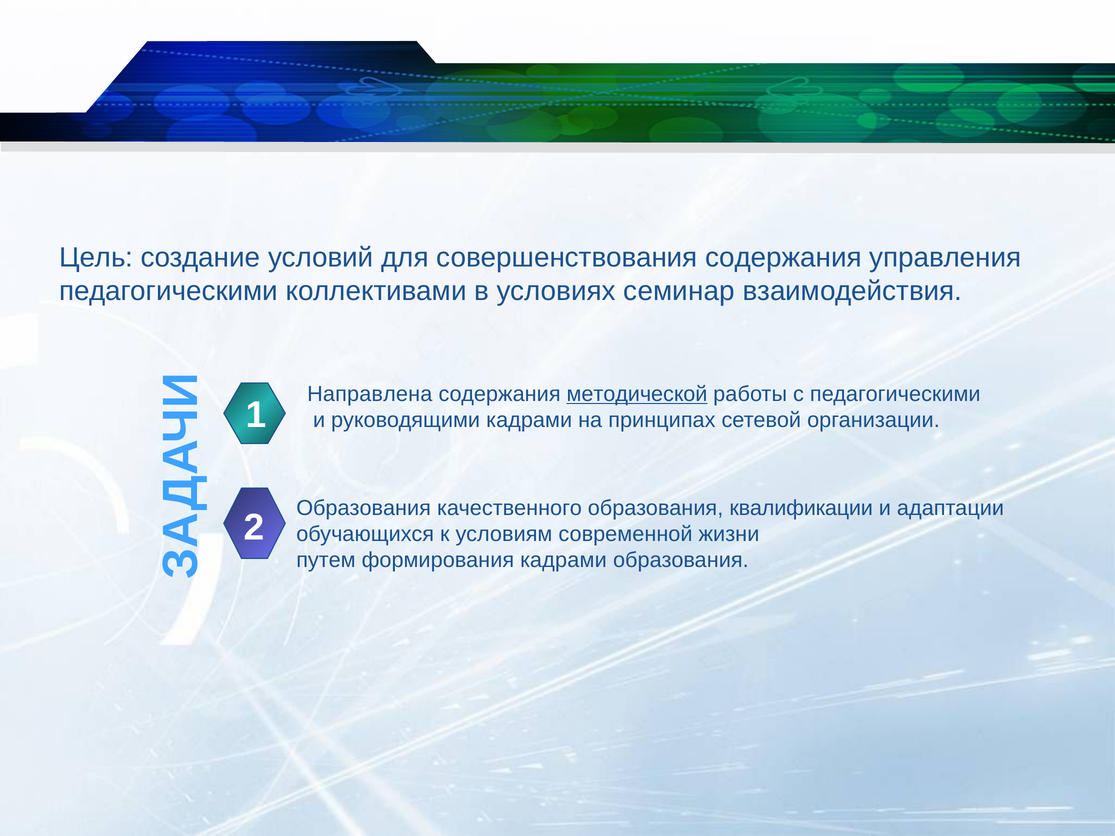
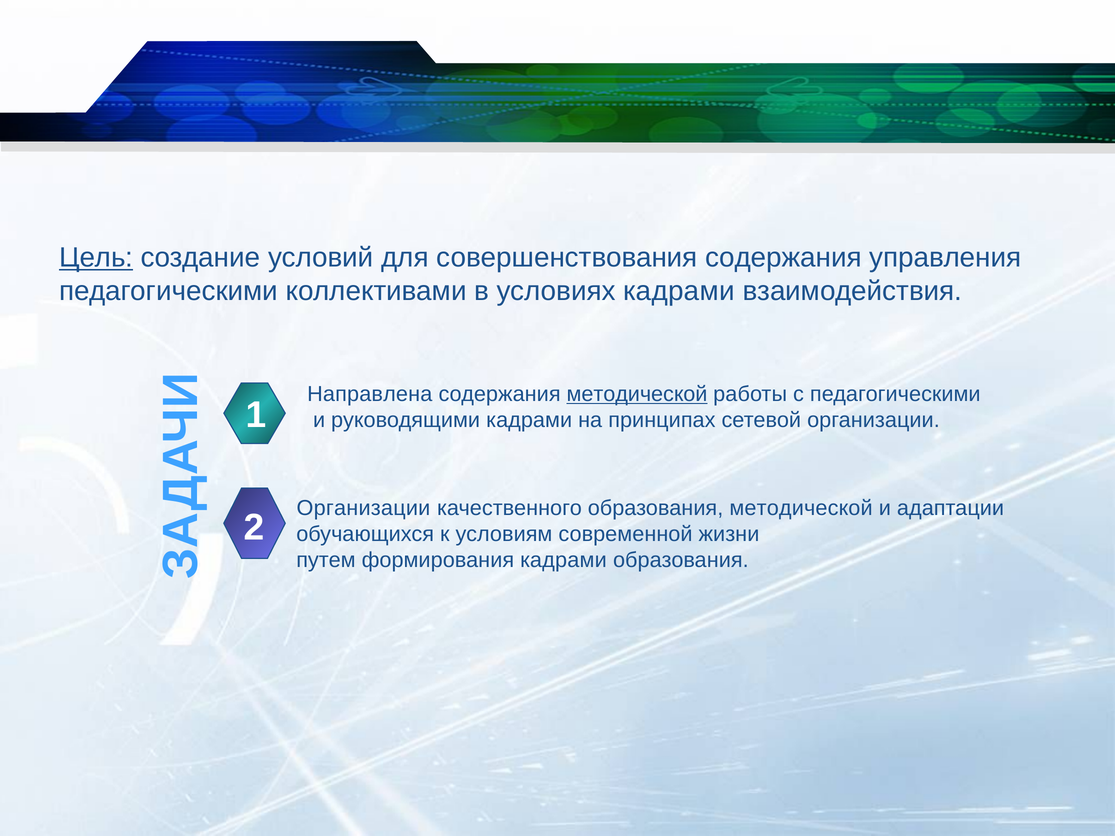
Цель underline: none -> present (96, 258)
условиях семинар: семинар -> кадрами (679, 291)
Образования: Образования -> Организации (363, 508)
образования квалификации: квалификации -> методической (801, 508)
